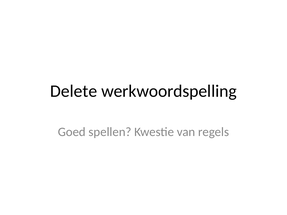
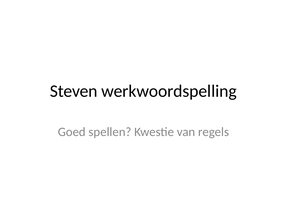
Delete: Delete -> Steven (74, 91)
